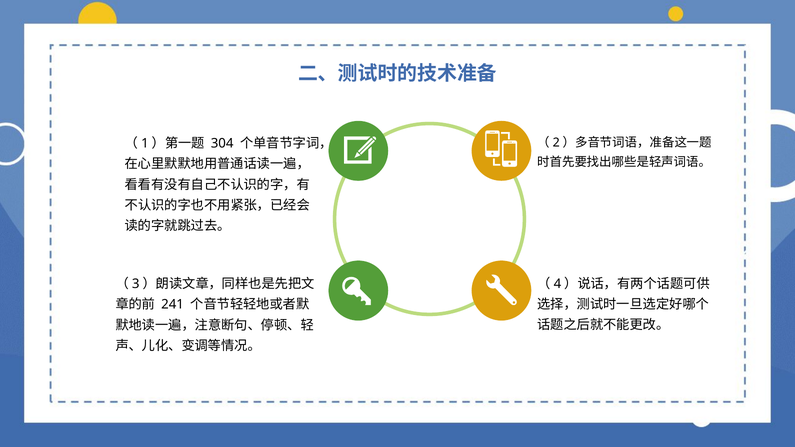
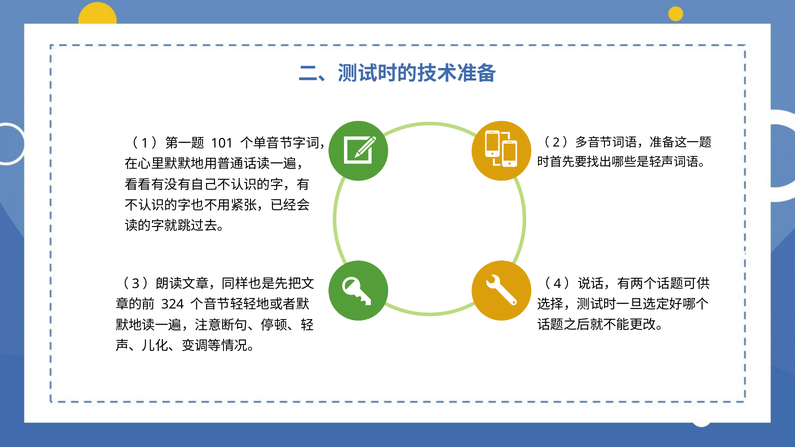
304: 304 -> 101 (222, 143)
241: 241 -> 324 (173, 305)
